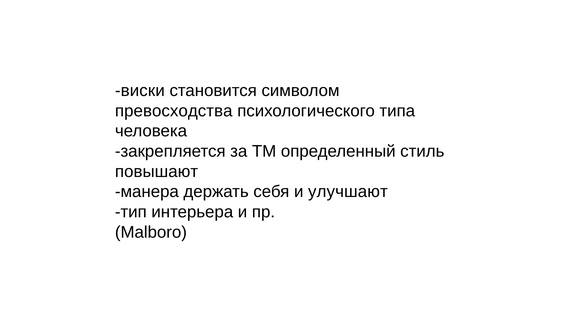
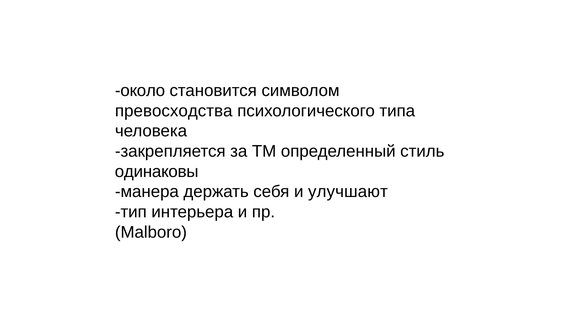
виски: виски -> около (140, 91)
повышают: повышают -> одинаковы (157, 172)
